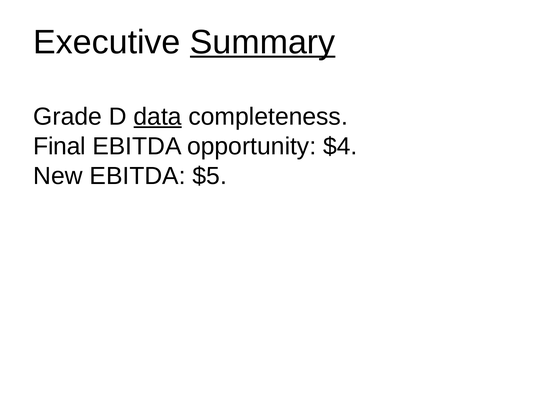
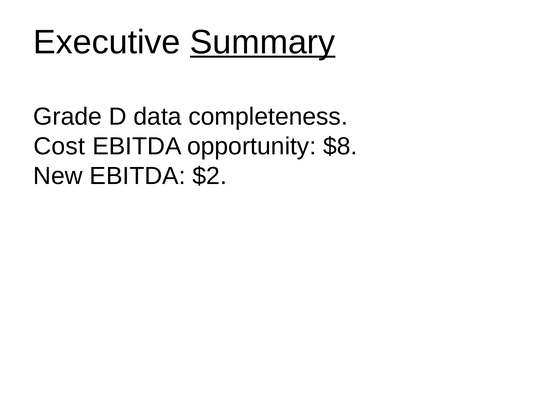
data underline: present -> none (158, 117)
Final: Final -> Cost (59, 146)
$4: $4 -> $8 (340, 146)
$5: $5 -> $2 (210, 176)
